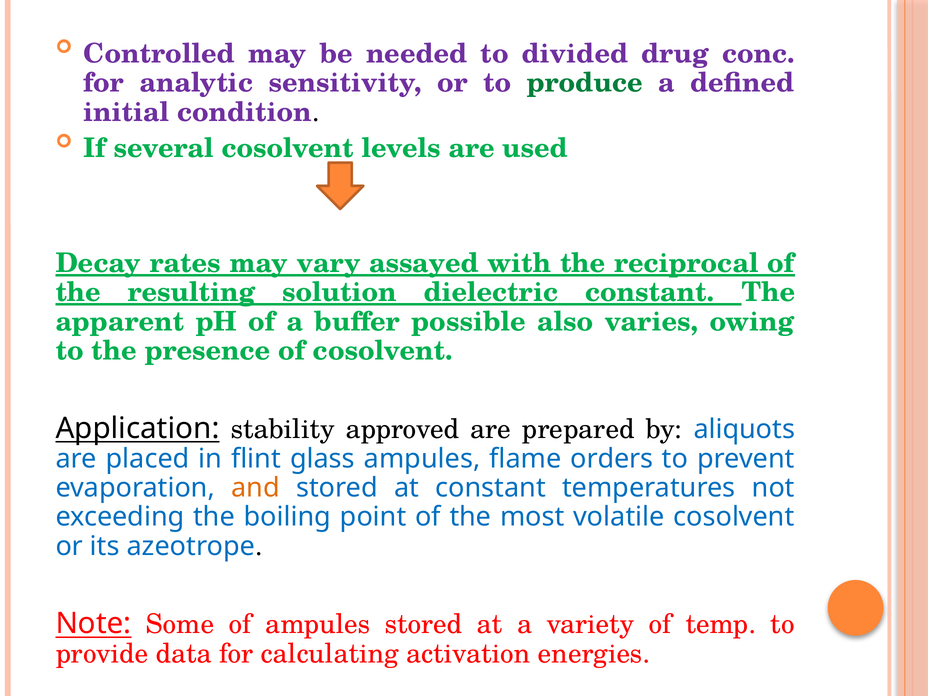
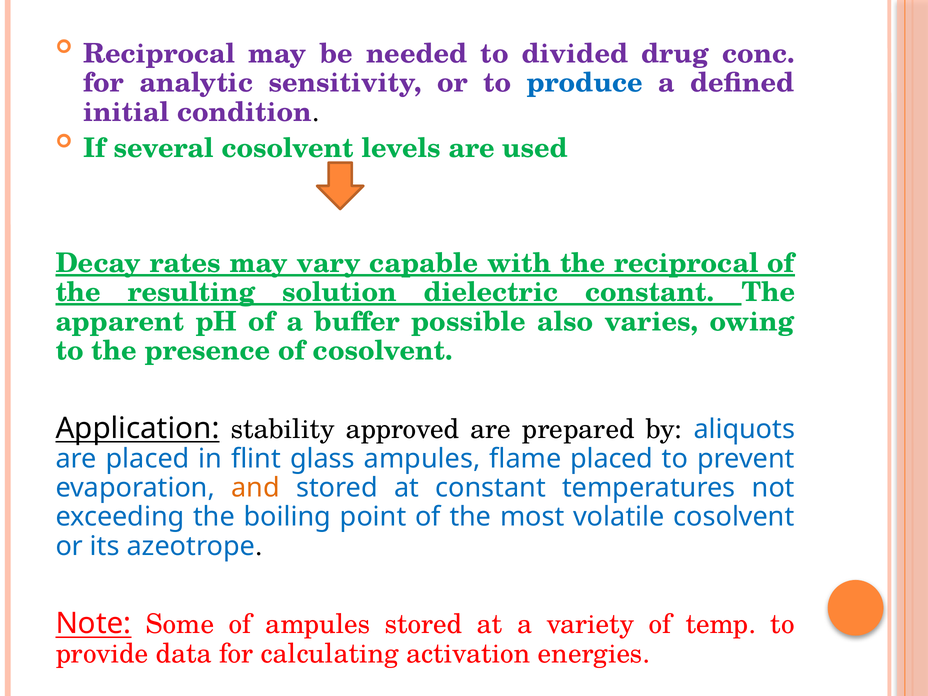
Controlled: Controlled -> Reciprocal (159, 54)
produce colour: green -> blue (585, 83)
assayed: assayed -> capable (424, 263)
flame orders: orders -> placed (612, 459)
